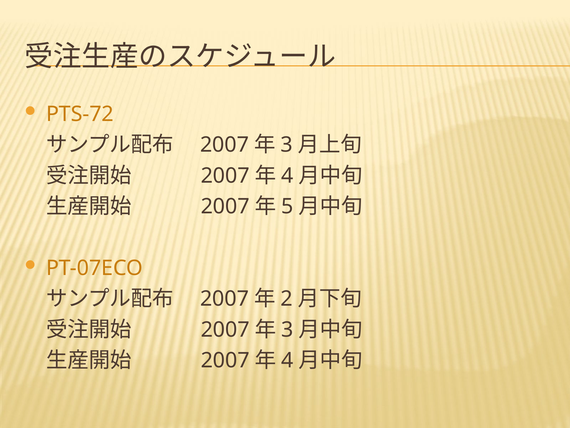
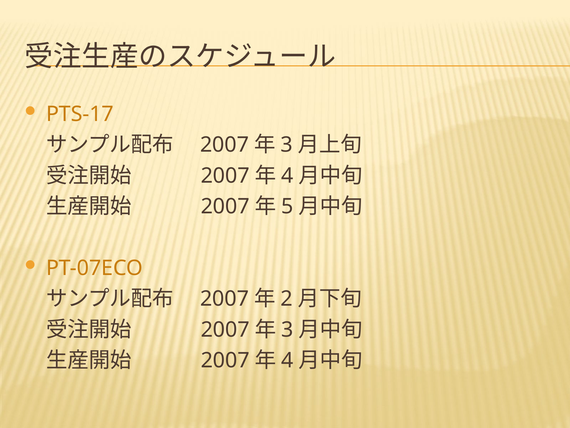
PTS-72: PTS-72 -> PTS-17 (80, 114)
